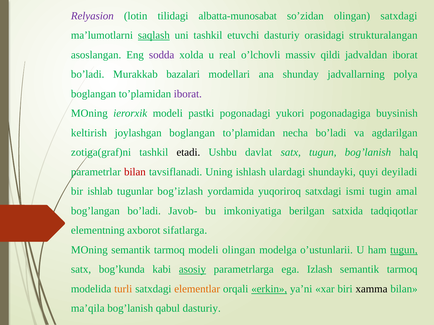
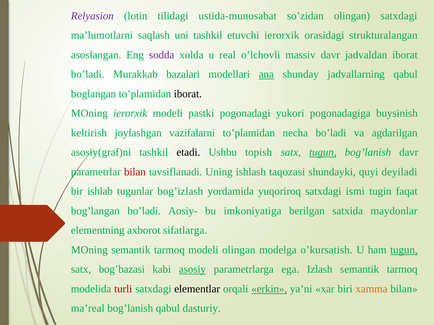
albatta-munosabat: albatta-munosabat -> ustida-munosabat (238, 16)
saqlash underline: present -> none (154, 35)
etuvchi dasturiy: dasturiy -> ierorxik (282, 35)
massiv qildi: qildi -> davr (330, 55)
ana underline: none -> present (266, 74)
jadvallarning polya: polya -> qabul (406, 74)
iborat colour: purple -> black (188, 94)
joylashgan boglangan: boglangan -> vazifalarni (192, 133)
zotiga(graf)ni: zotiga(graf)ni -> asosiy(graf)ni (101, 153)
davlat: davlat -> topish (259, 153)
tugun underline: none -> present (323, 153)
bog’lanish halq: halq -> davr (409, 153)
ulardagi: ulardagi -> taqozasi (287, 172)
amal: amal -> faqat (407, 192)
Javob-: Javob- -> Aosiy- (183, 211)
tadqiqotlar: tadqiqotlar -> maydonlar (394, 211)
o’ustunlarii: o’ustunlarii -> o’kursatish (326, 250)
bog’kunda: bog’kunda -> bog’bazasi (122, 270)
turli colour: orange -> red (123, 289)
elementlar colour: orange -> black (197, 289)
xamma colour: black -> orange (372, 289)
ma’qila: ma’qila -> ma’real (88, 309)
